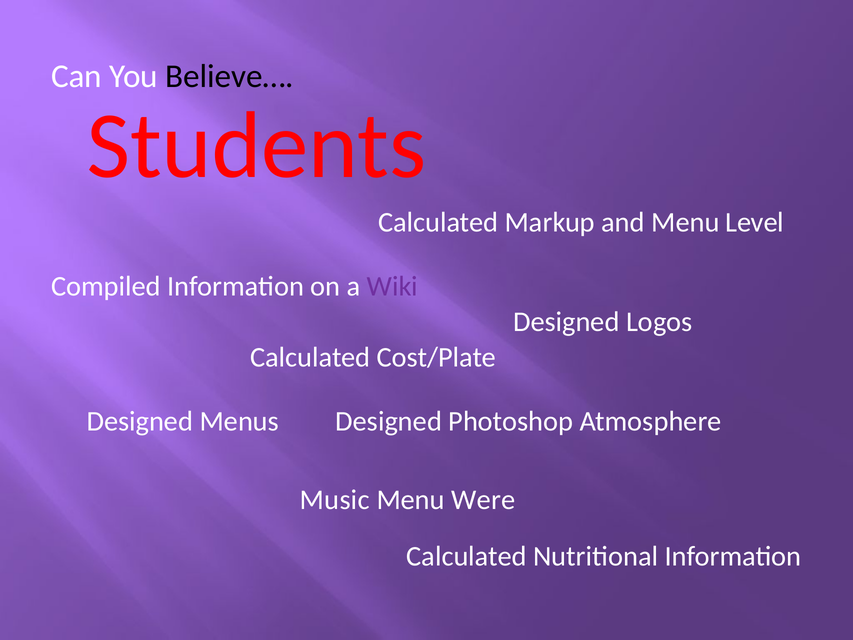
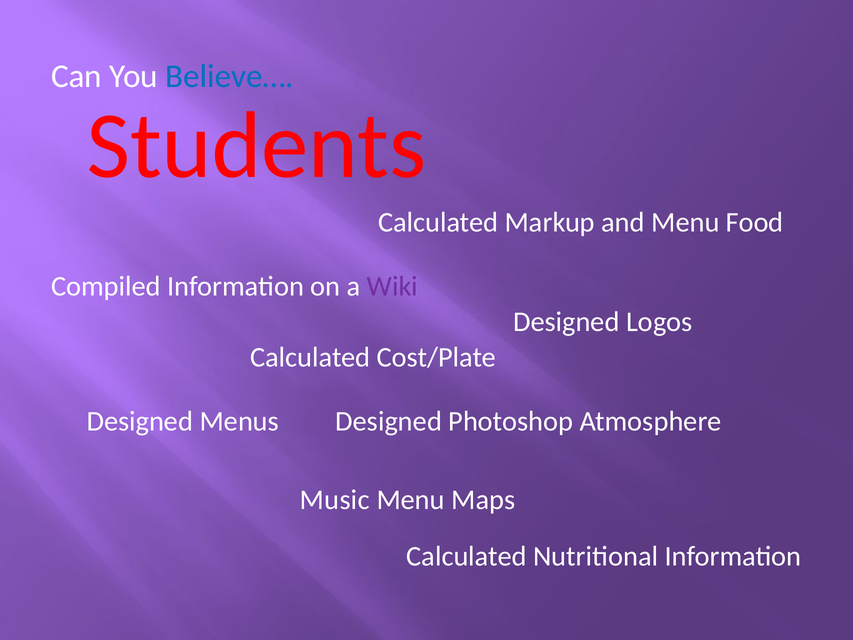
Believe… colour: black -> blue (230, 76)
Level: Level -> Food (755, 222)
Were: Were -> Maps (483, 499)
